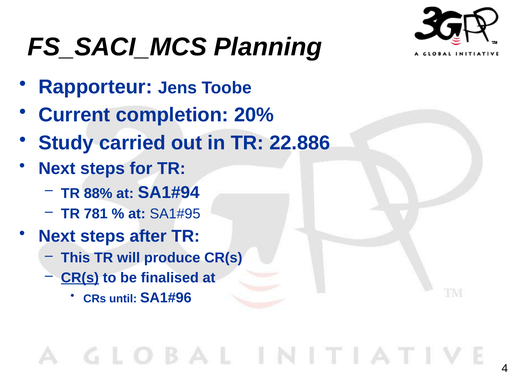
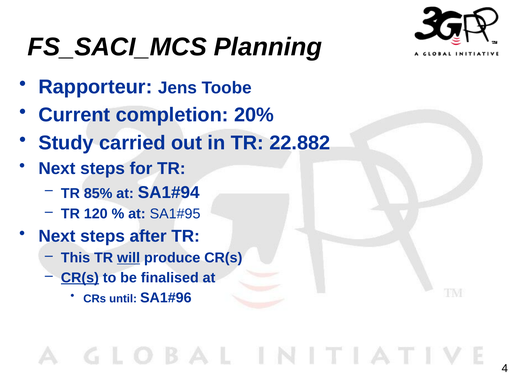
22.886: 22.886 -> 22.882 (300, 143)
88%: 88% -> 85% (98, 193)
781: 781 -> 120 (96, 214)
will underline: none -> present (129, 258)
